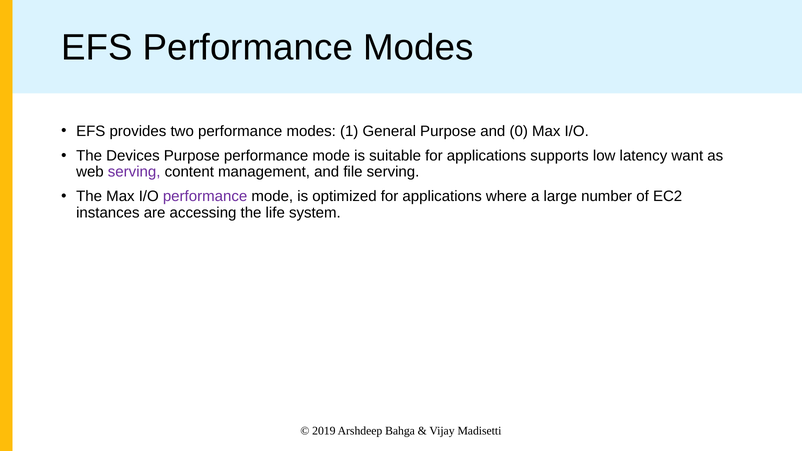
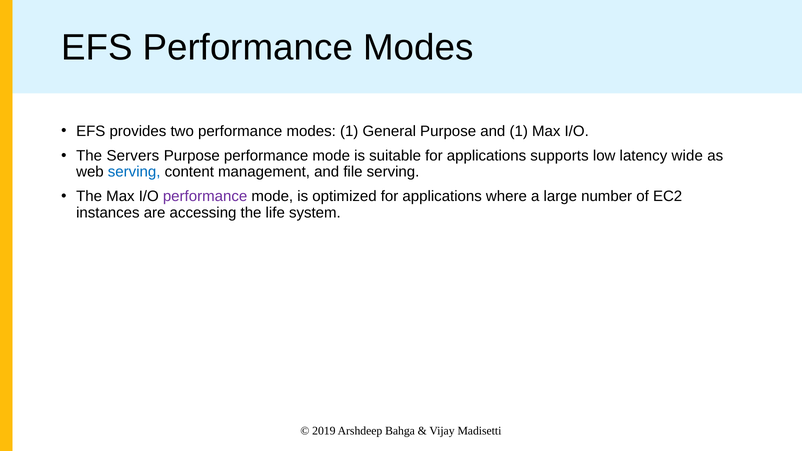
and 0: 0 -> 1 (519, 131)
Devices: Devices -> Servers (133, 156)
want: want -> wide (687, 156)
serving colour: purple -> blue (134, 172)
